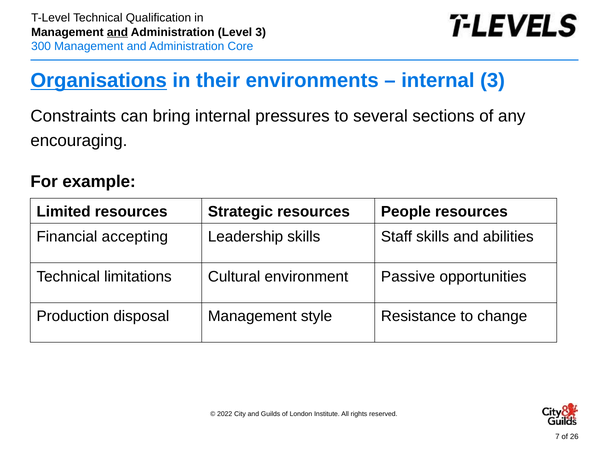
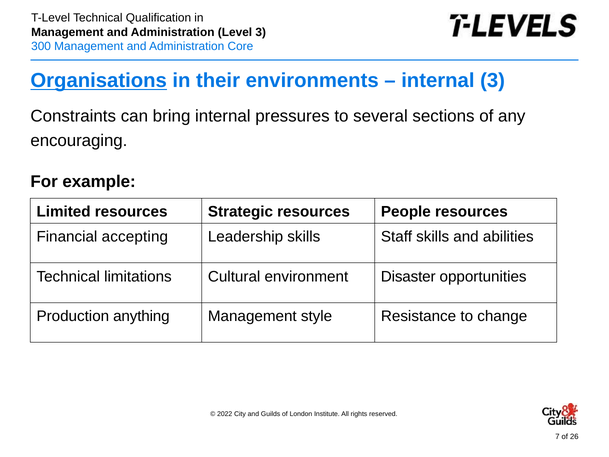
and underline: present -> none (117, 32)
Passive: Passive -> Disaster (408, 276)
disposal: disposal -> anything (141, 316)
